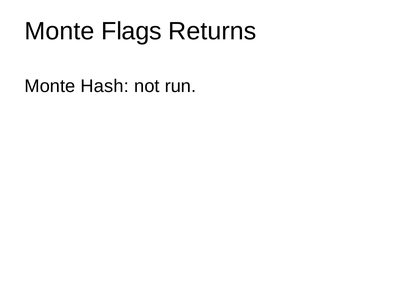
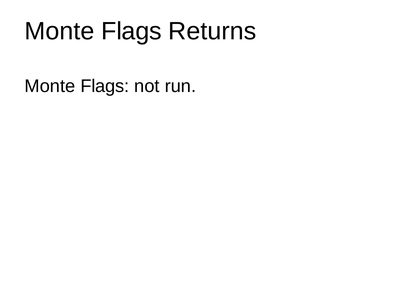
Hash: Hash -> Flags (105, 86)
